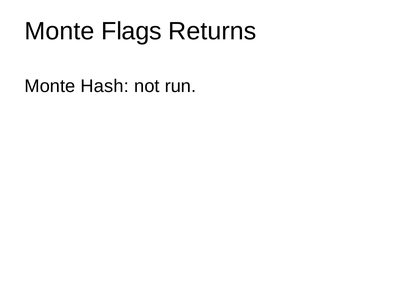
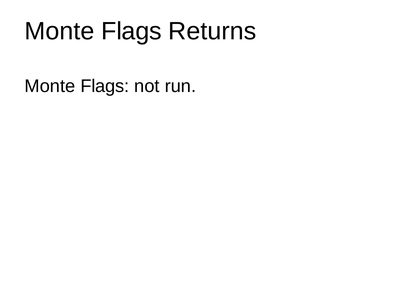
Hash: Hash -> Flags (105, 86)
